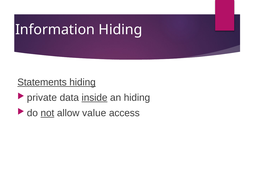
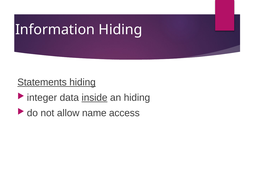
private: private -> integer (42, 97)
not underline: present -> none (47, 113)
value: value -> name (94, 113)
